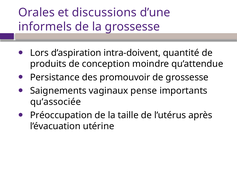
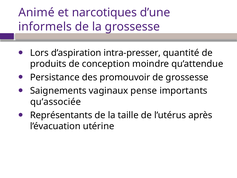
Orales: Orales -> Animé (36, 12)
discussions: discussions -> narcotiques (104, 12)
intra-doivent: intra-doivent -> intra-presser (132, 53)
Préoccupation: Préoccupation -> Représentants (61, 115)
